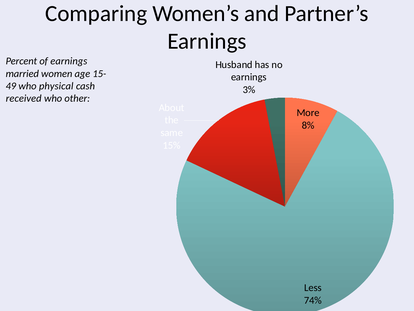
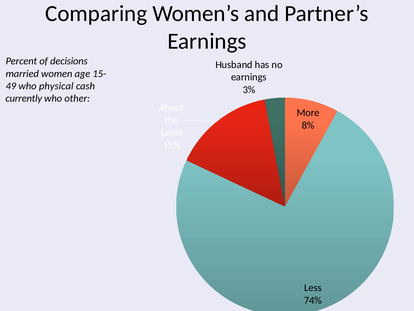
of earnings: earnings -> decisions (69, 61)
received: received -> currently (24, 98)
